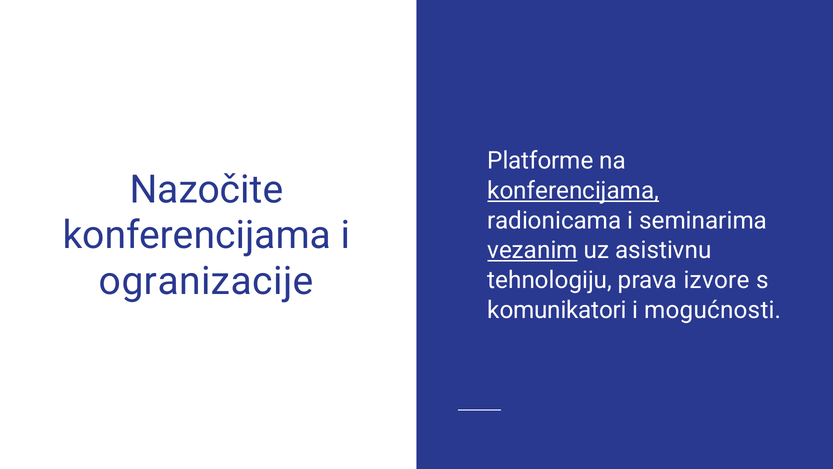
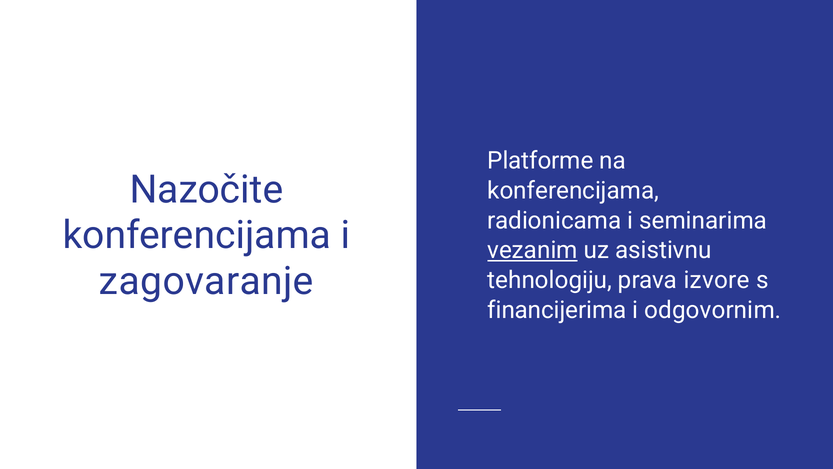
konferencijama underline: present -> none (573, 190)
ogranizacije: ogranizacije -> zagovaranje (206, 281)
komunikatori: komunikatori -> financijerima (557, 310)
mogućnosti: mogućnosti -> odgovornim (713, 310)
